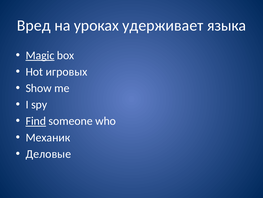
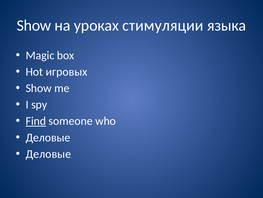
Вред: Вред -> Show (34, 25)
удерживает: удерживает -> стимуляции (163, 25)
Magic underline: present -> none (40, 55)
Механик: Механик -> Деловые (48, 137)
